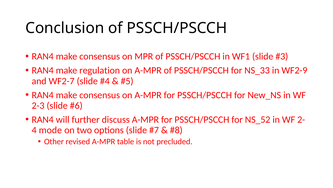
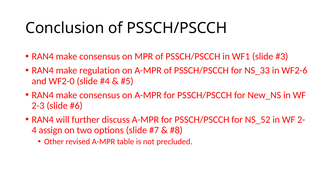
WF2-9: WF2-9 -> WF2-6 (294, 70)
WF2-7: WF2-7 -> WF2-0 (62, 81)
mode: mode -> assign (50, 130)
